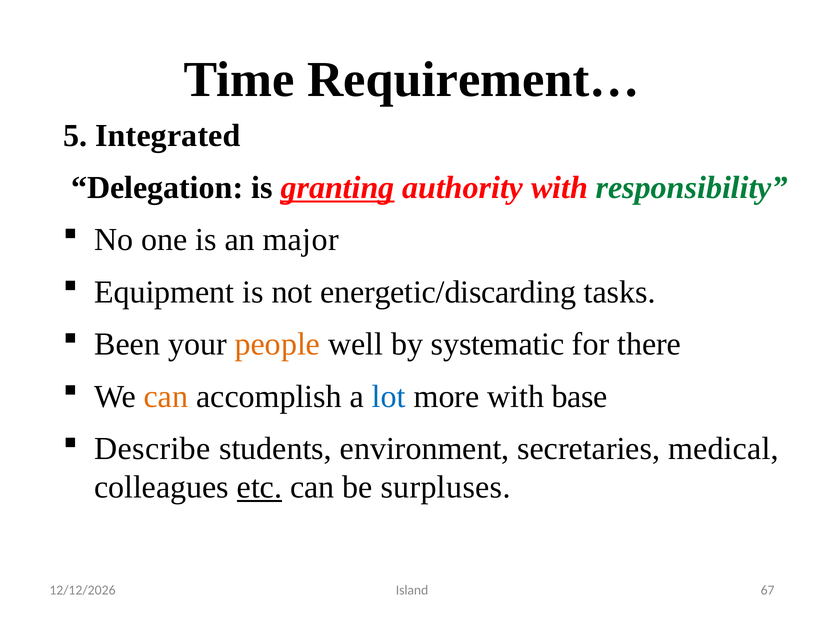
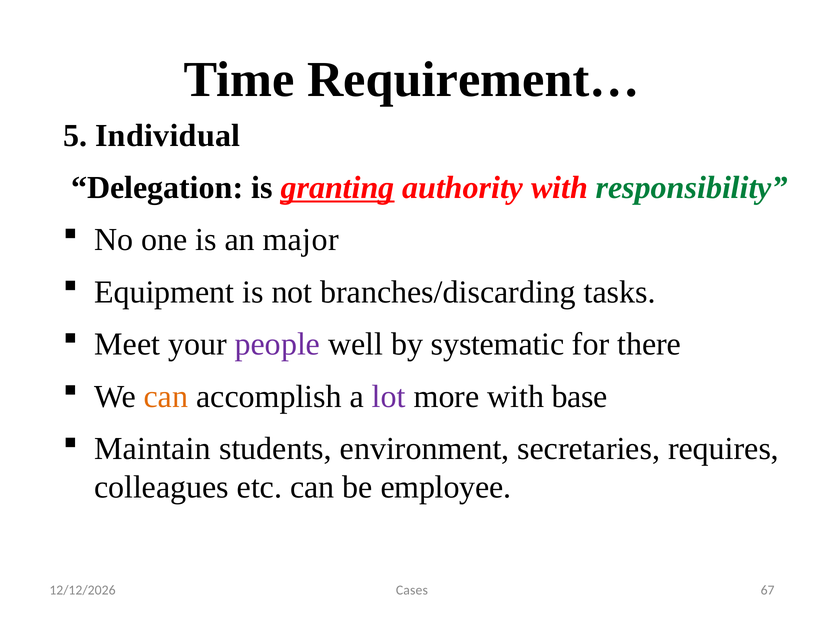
Integrated: Integrated -> Individual (168, 135)
energetic/discarding: energetic/discarding -> branches/discarding (448, 292)
Been: Been -> Meet (127, 344)
people colour: orange -> purple (277, 344)
lot colour: blue -> purple (389, 396)
Describe: Describe -> Maintain (153, 449)
medical: medical -> requires (724, 449)
etc underline: present -> none (259, 487)
surpluses: surpluses -> employee (446, 487)
Island: Island -> Cases (412, 590)
